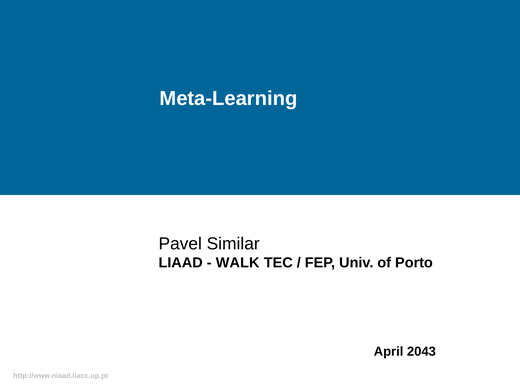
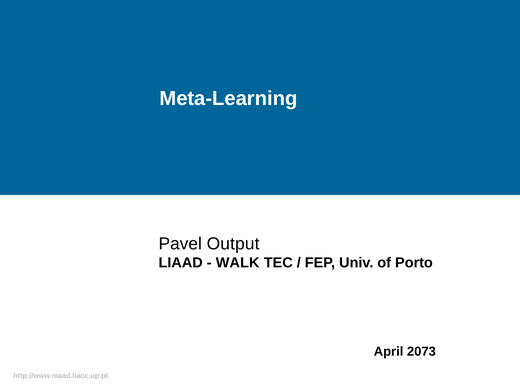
Similar: Similar -> Output (233, 244)
2043: 2043 -> 2073 (421, 352)
